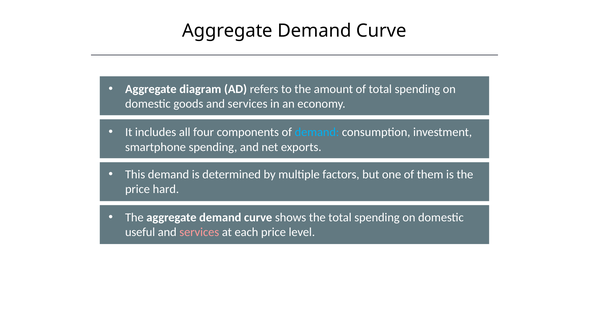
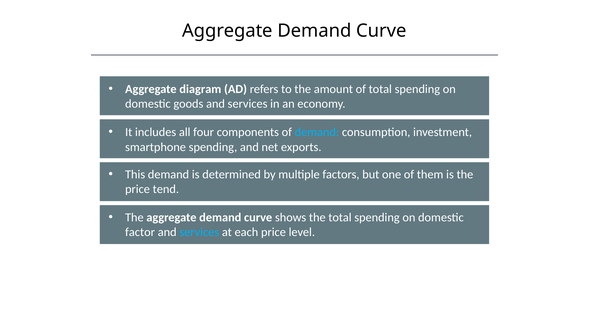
hard: hard -> tend (166, 189)
useful: useful -> factor (140, 232)
services colour: pink -> light blue (199, 232)
